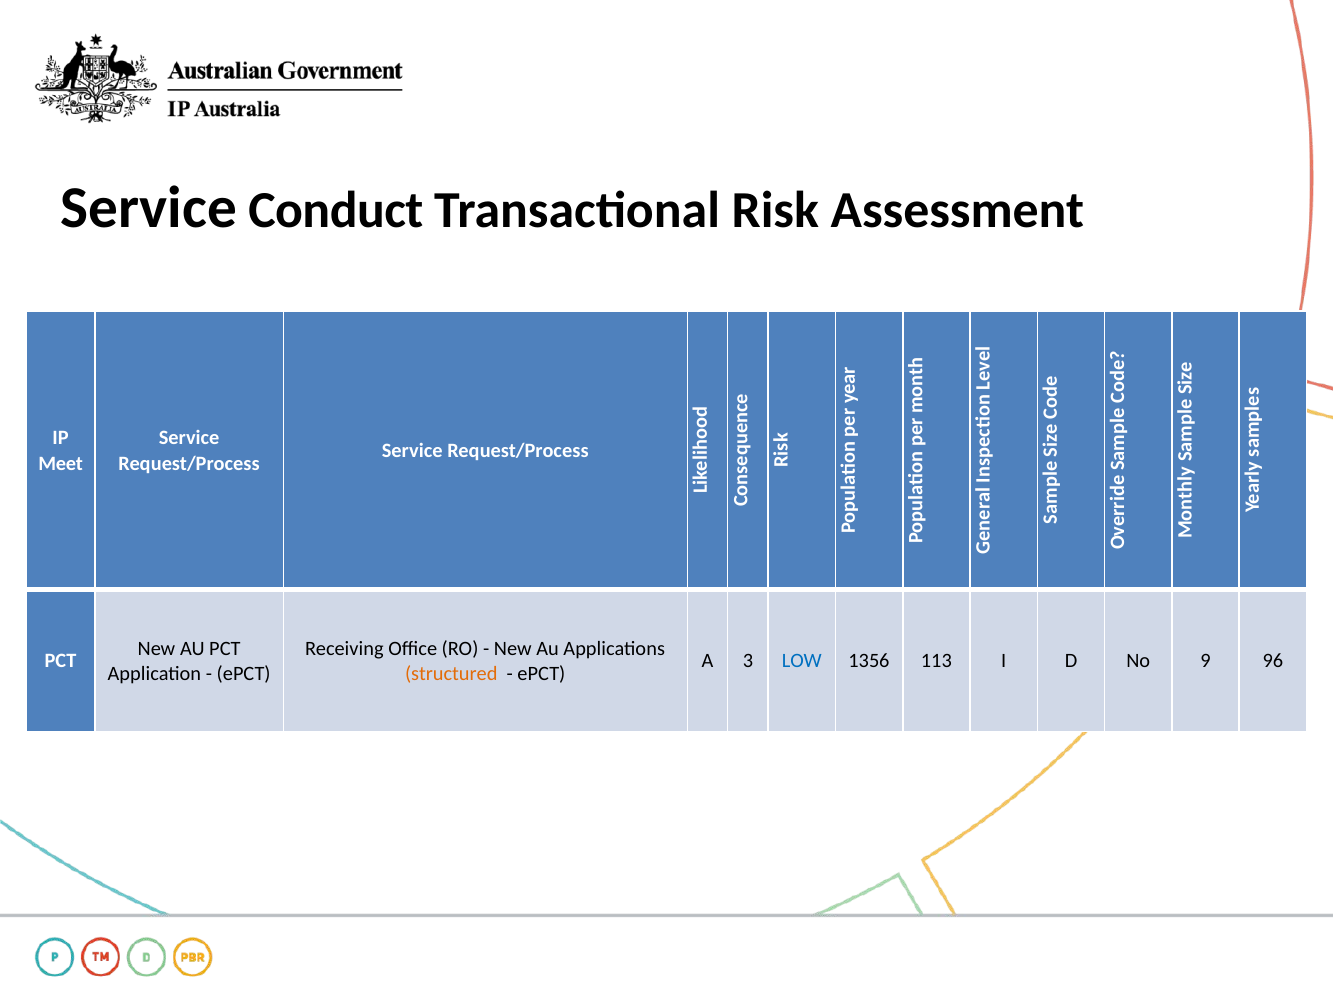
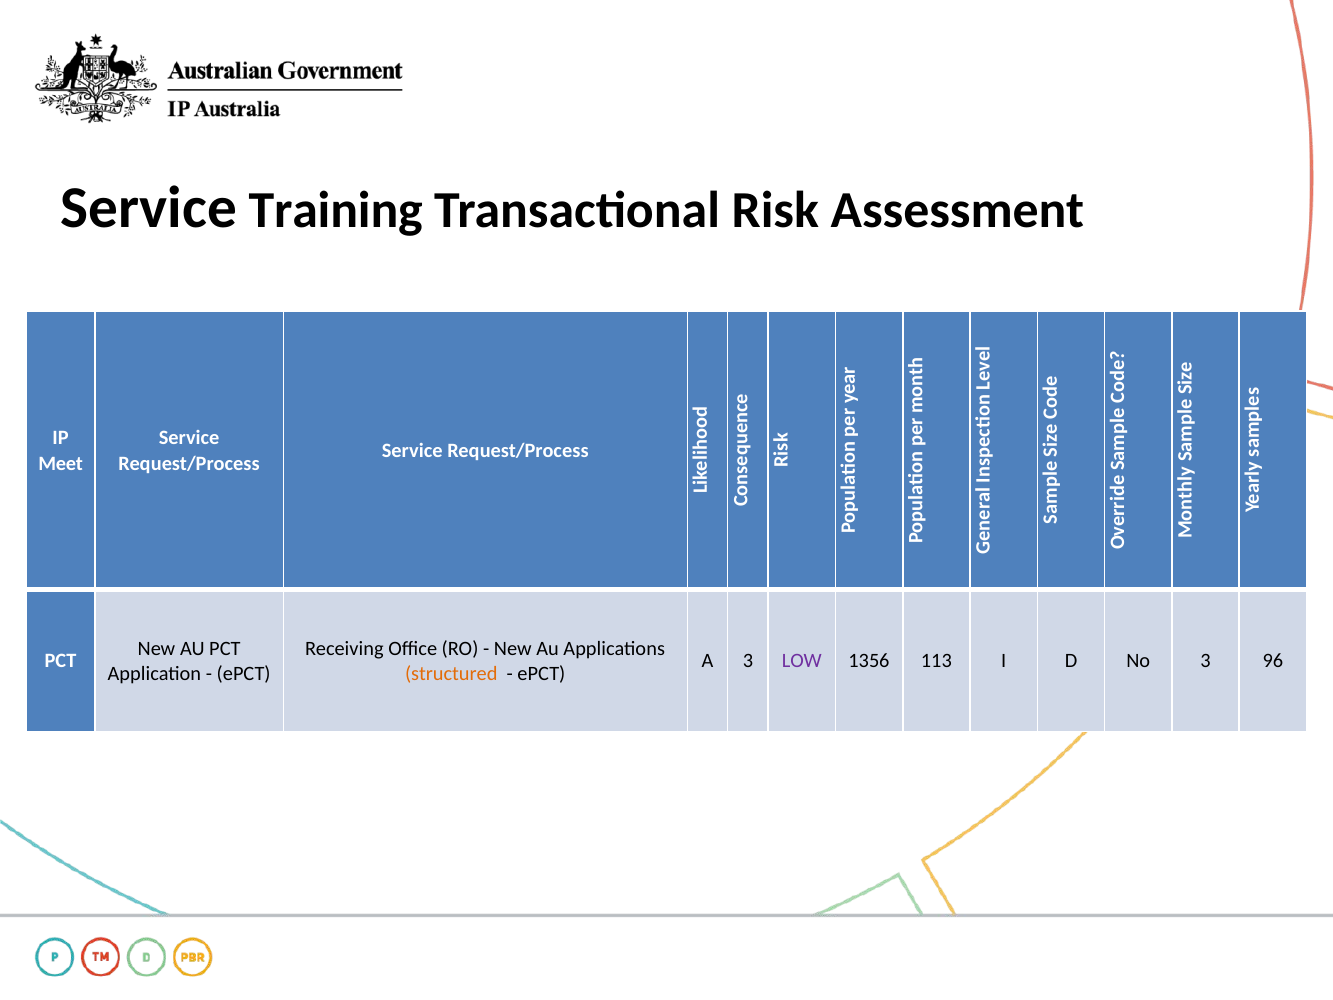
Conduct: Conduct -> Training (336, 210)
LOW colour: blue -> purple (802, 661)
No 9: 9 -> 3 (1206, 661)
